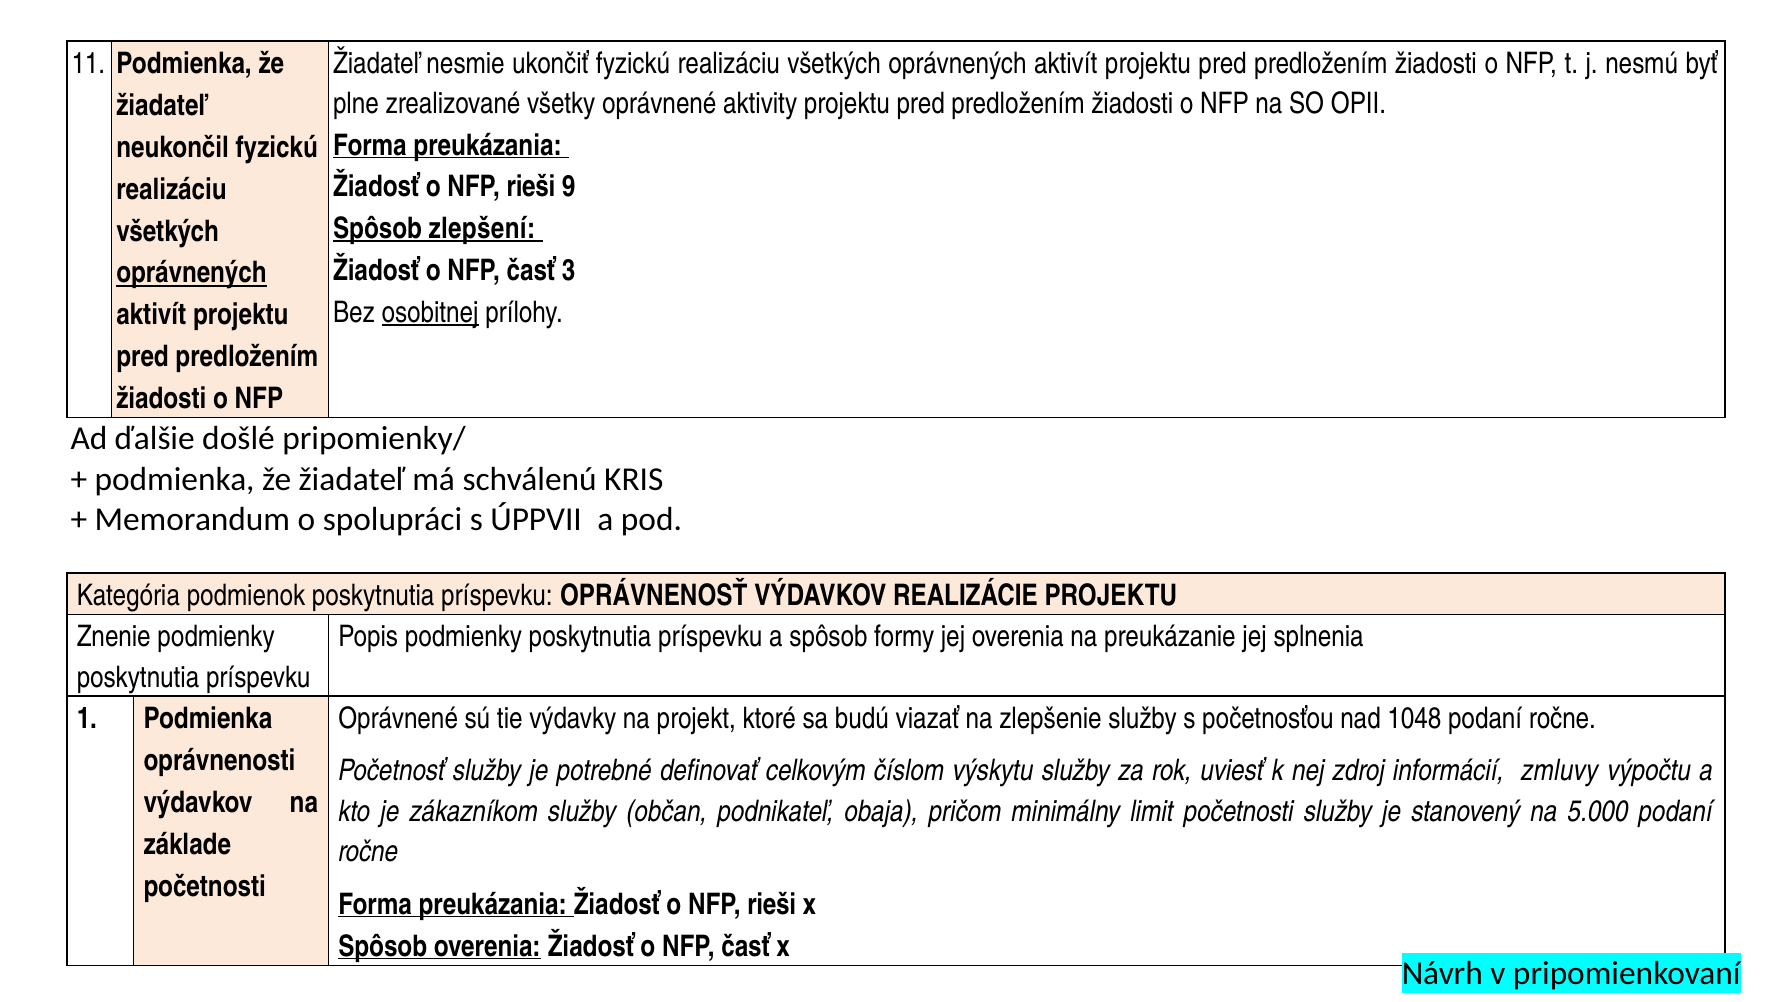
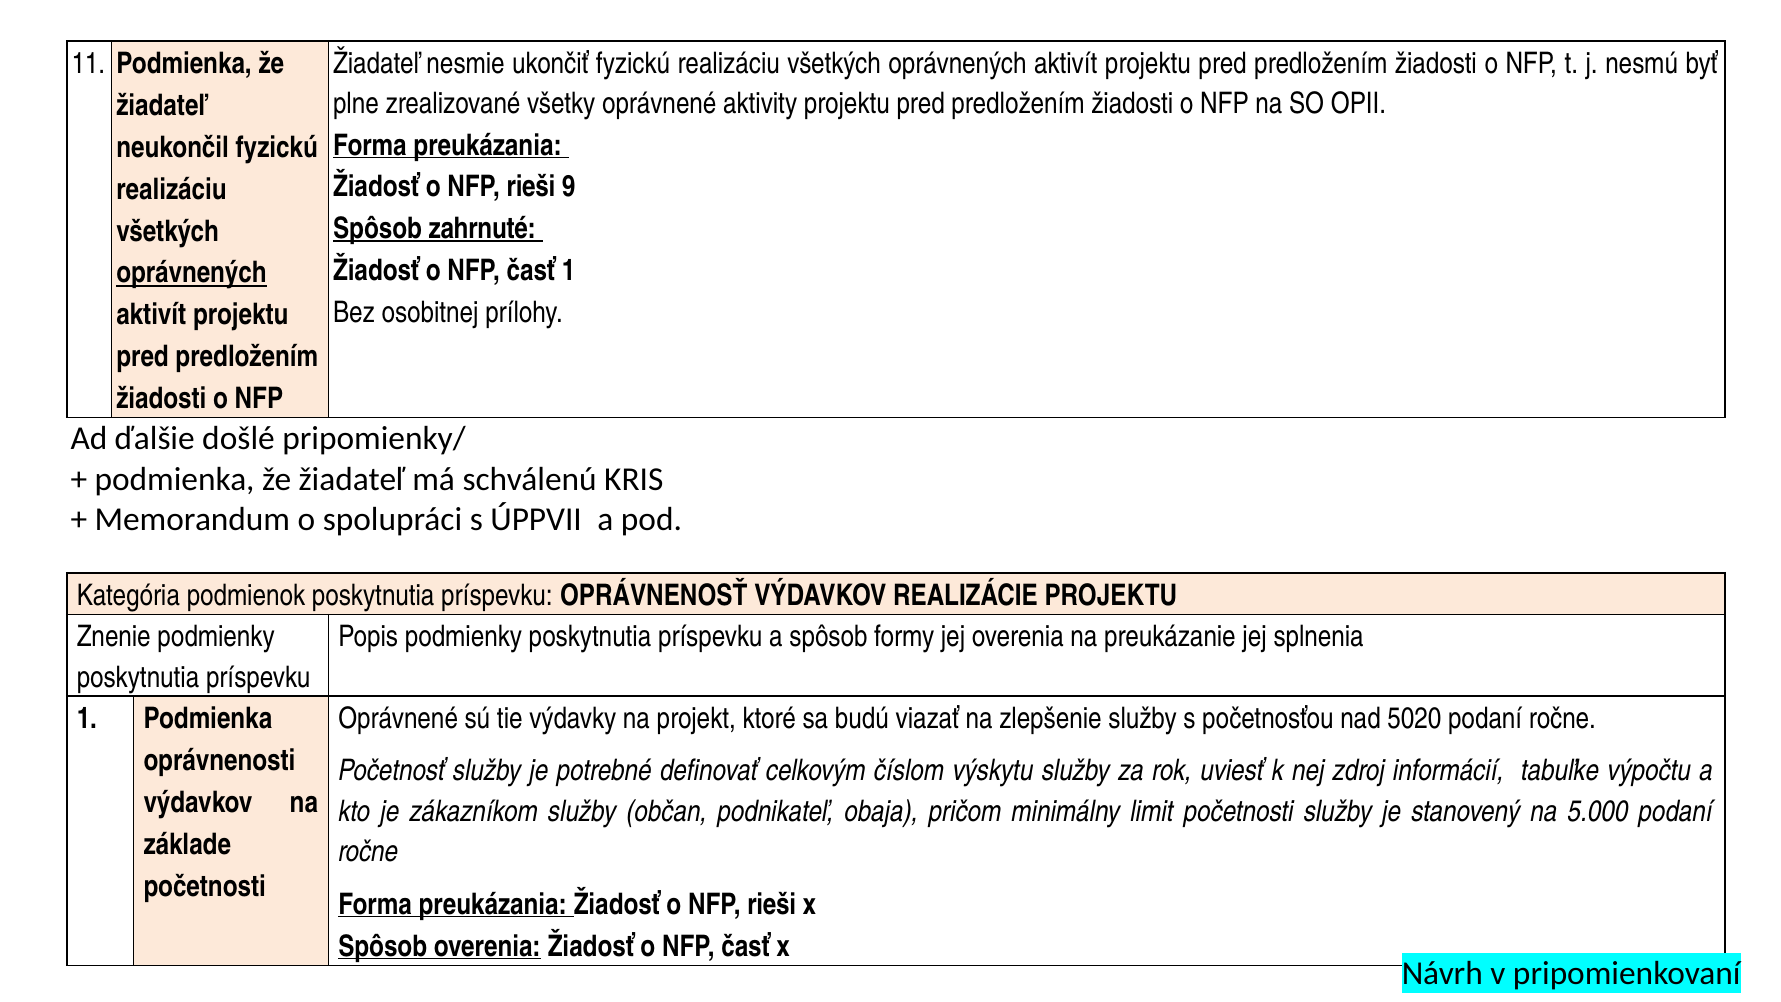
zlepšení: zlepšení -> zahrnuté (482, 229)
časť 3: 3 -> 1 (569, 271)
osobitnej underline: present -> none (430, 312)
1048: 1048 -> 5020 (1414, 719)
zmluvy: zmluvy -> tabuľke (1560, 771)
